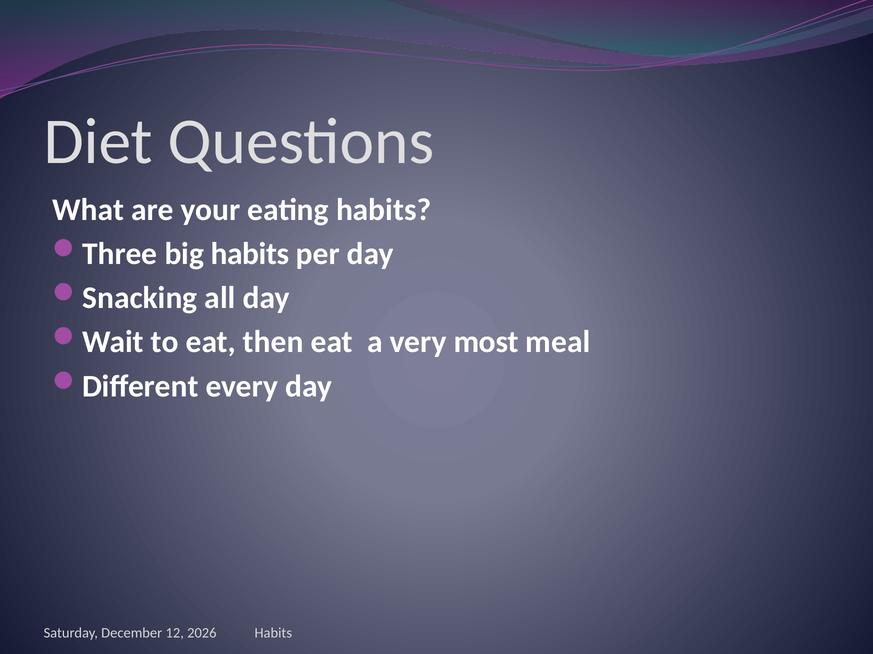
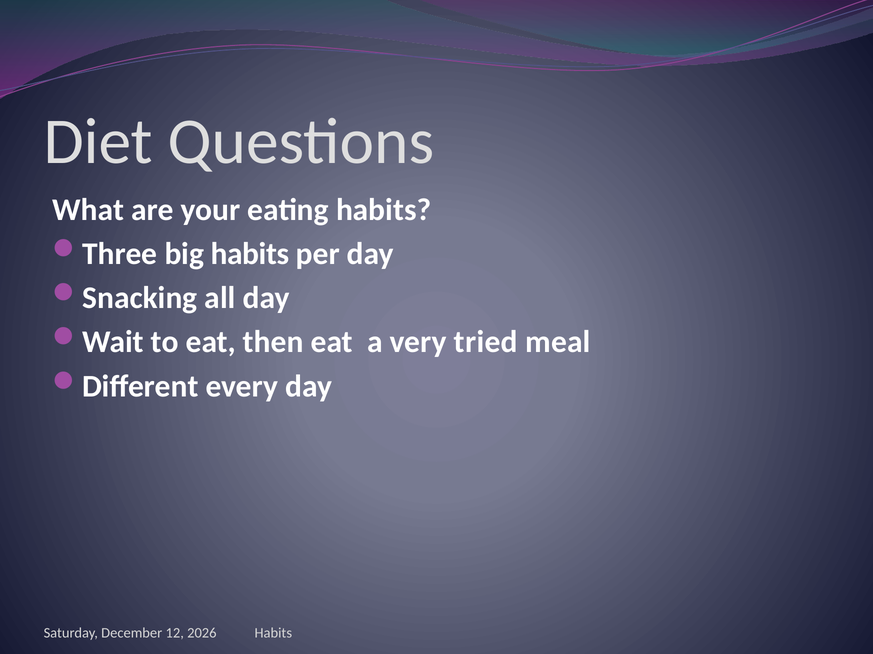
most: most -> tried (486, 342)
